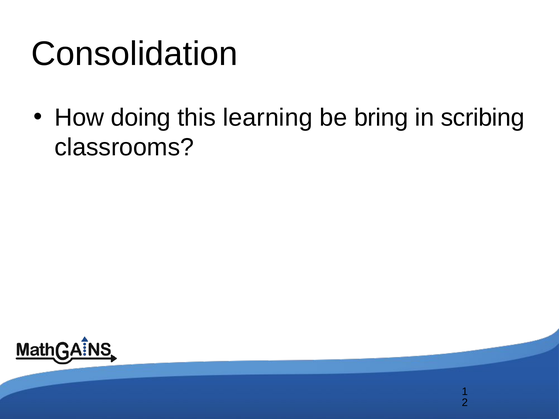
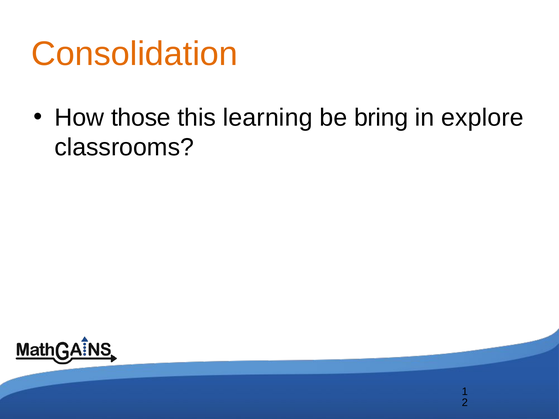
Consolidation colour: black -> orange (134, 54)
doing: doing -> those (141, 118)
scribing: scribing -> explore (482, 118)
